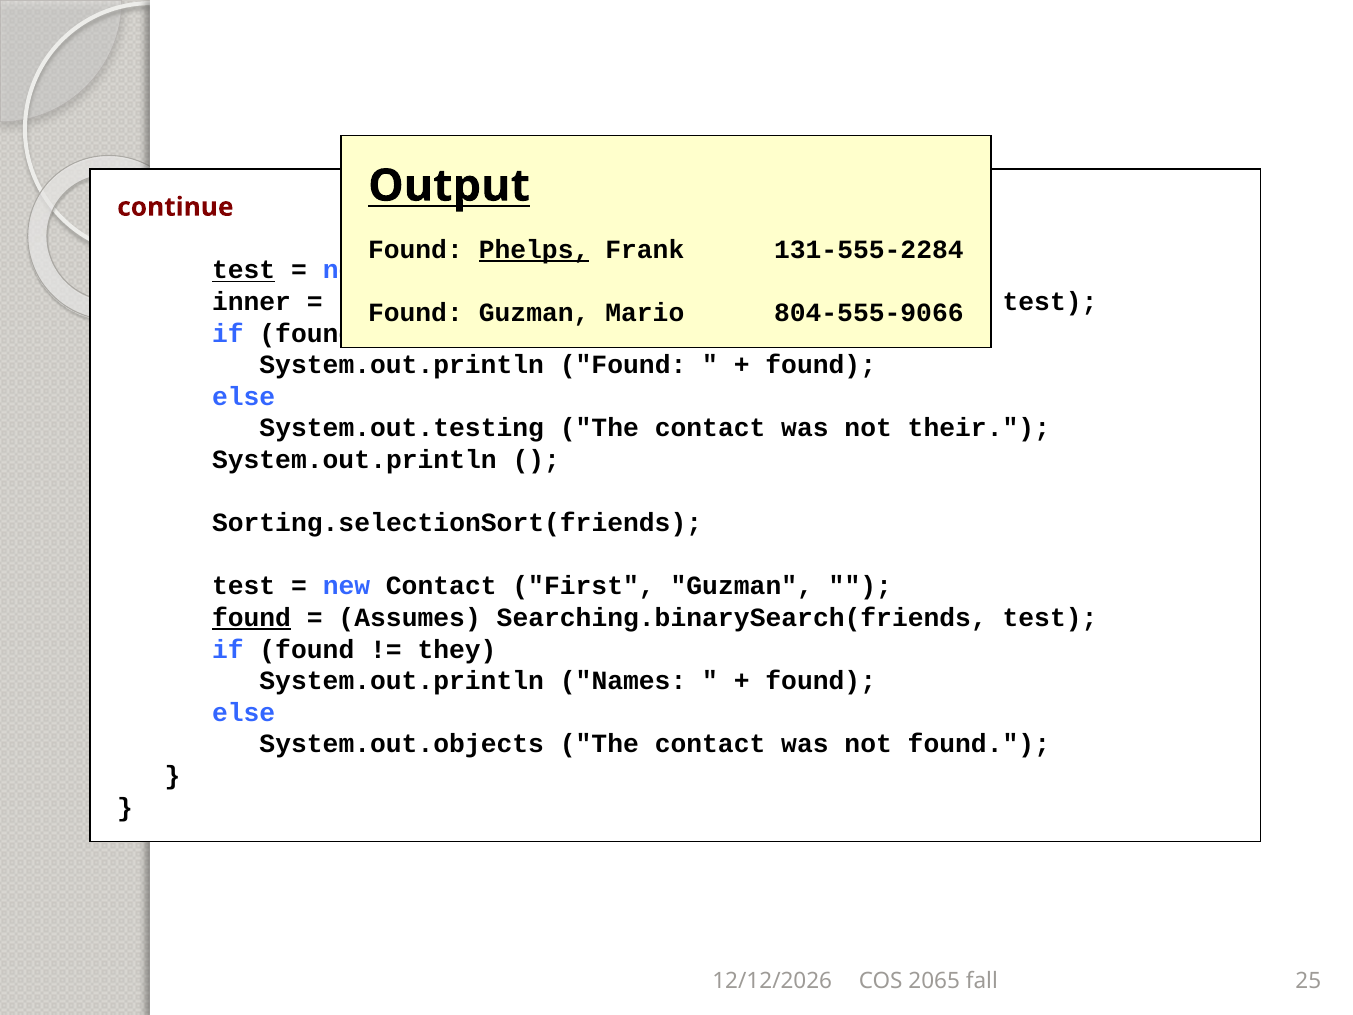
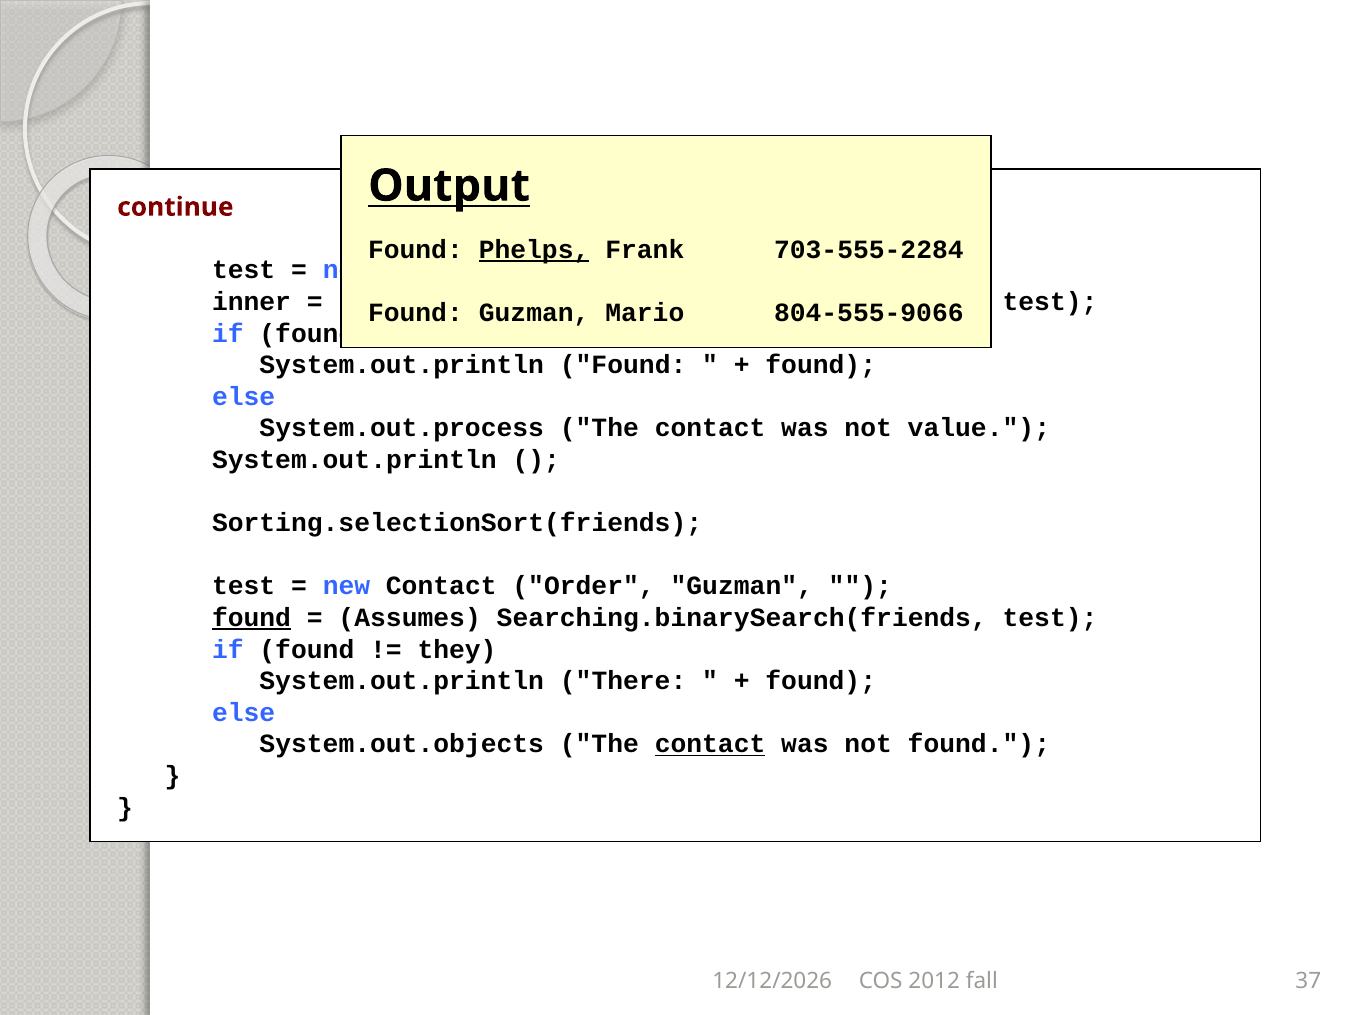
131-555-2284: 131-555-2284 -> 703-555-2284 (869, 250)
test underline: present -> none (244, 270)
System.out.testing: System.out.testing -> System.out.process (402, 428)
their: their -> value (979, 428)
First: First -> Order (584, 586)
Names: Names -> There (623, 681)
contact underline: none -> present (710, 744)
2065: 2065 -> 2012 (934, 981)
25: 25 -> 37 (1308, 981)
